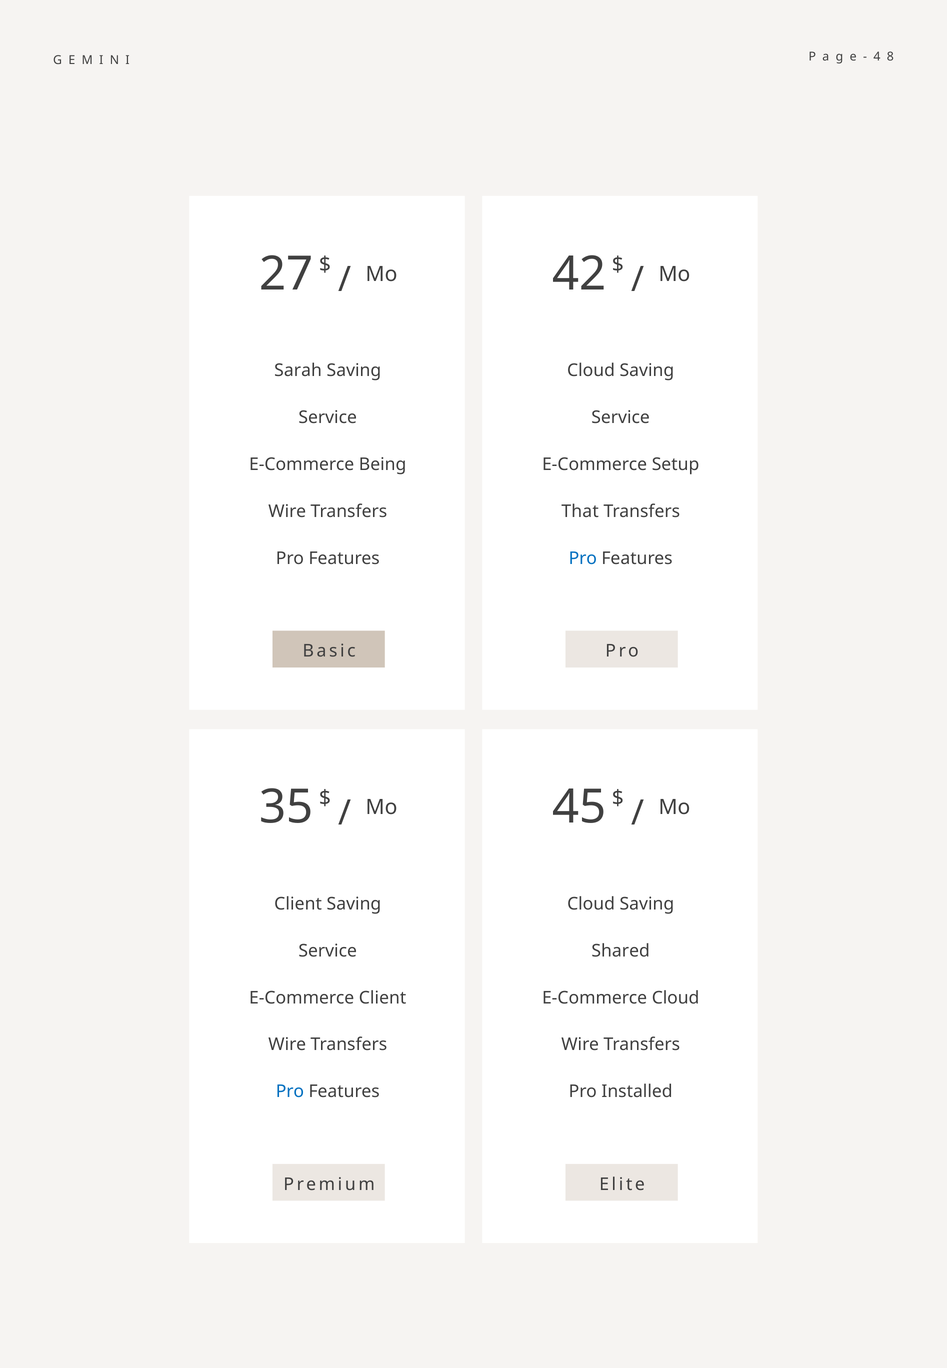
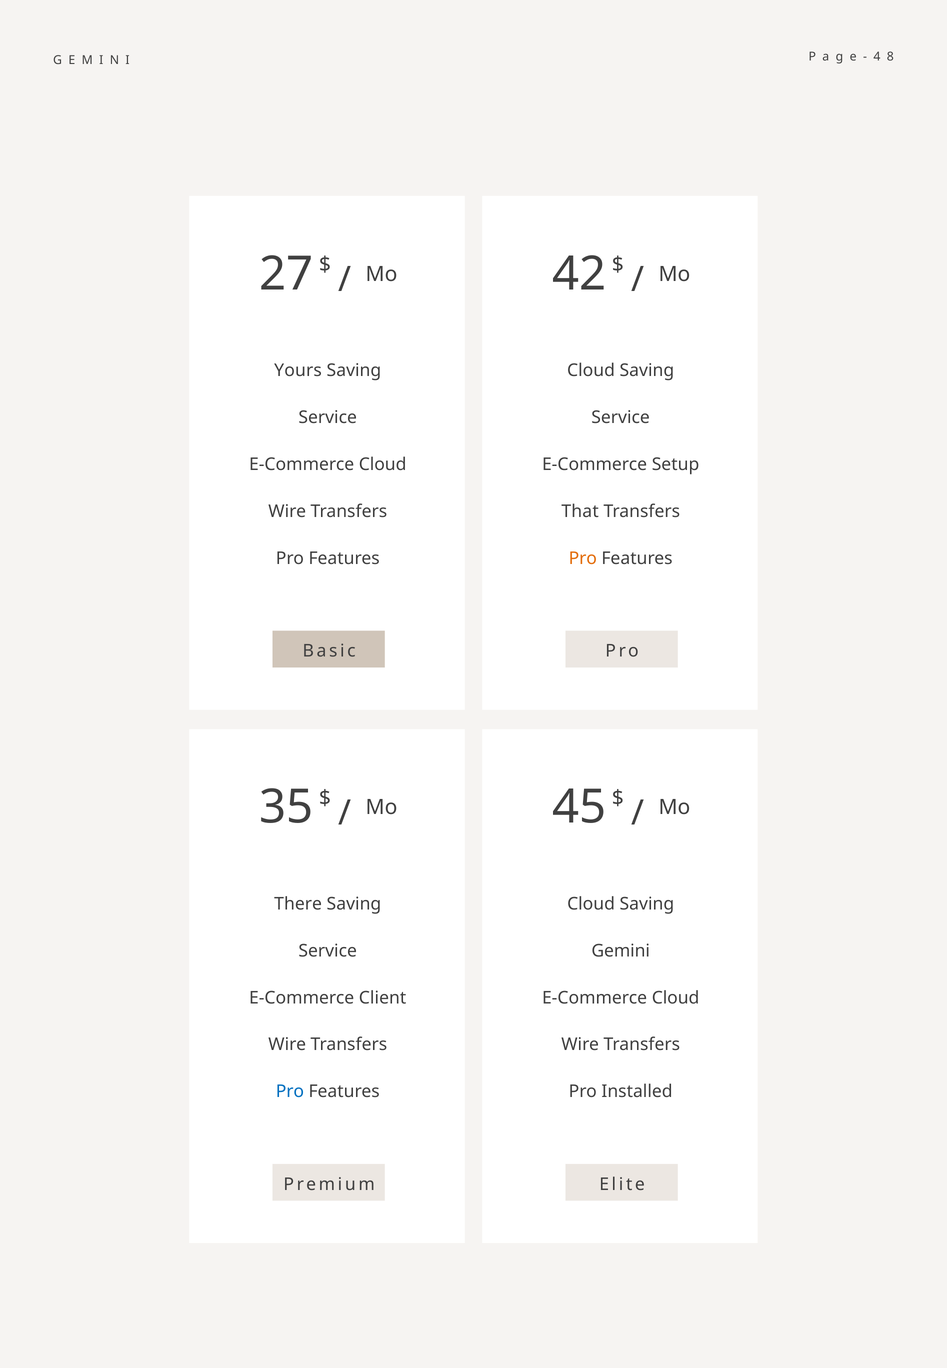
Sarah: Sarah -> Yours (298, 371)
Being: Being -> Cloud (383, 464)
Pro colour: blue -> orange (583, 558)
Client: Client -> There (298, 904)
Shared: Shared -> Gemini (621, 951)
